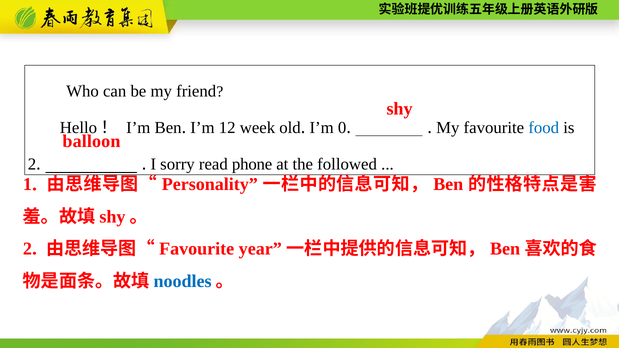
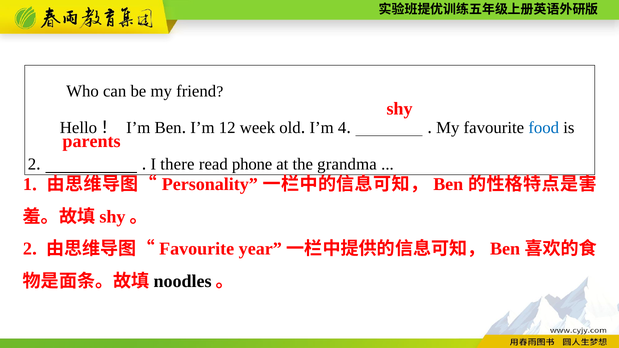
0: 0 -> 4 (342, 128)
balloon: balloon -> parents (92, 141)
sorry: sorry -> there (177, 165)
followed: followed -> grandma (347, 165)
noodles colour: blue -> black (183, 281)
